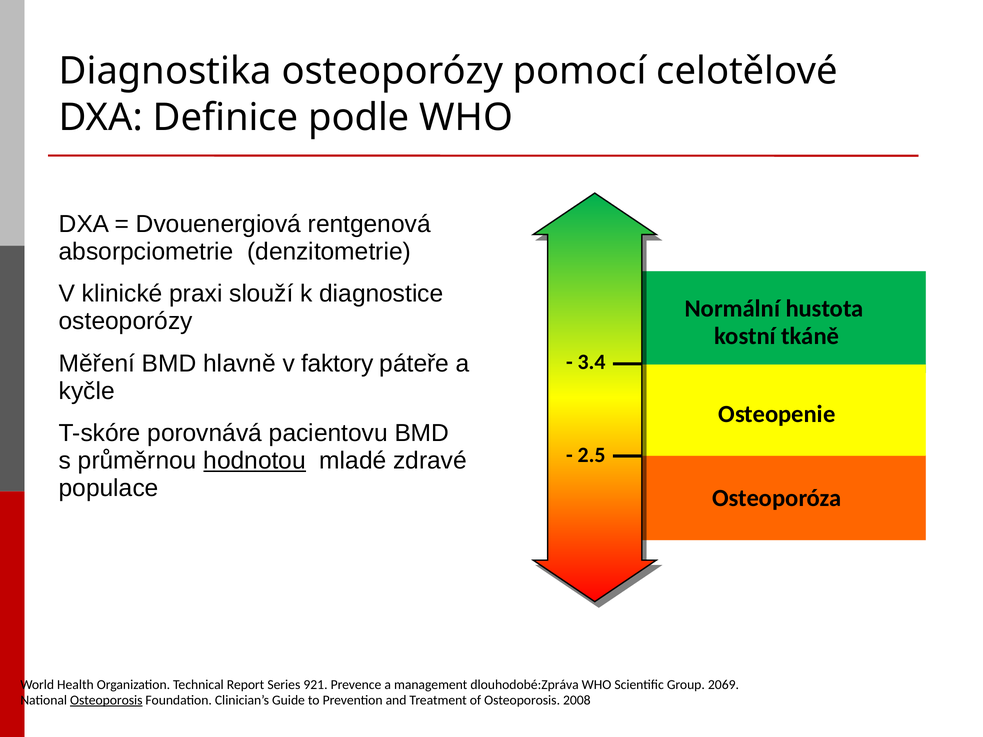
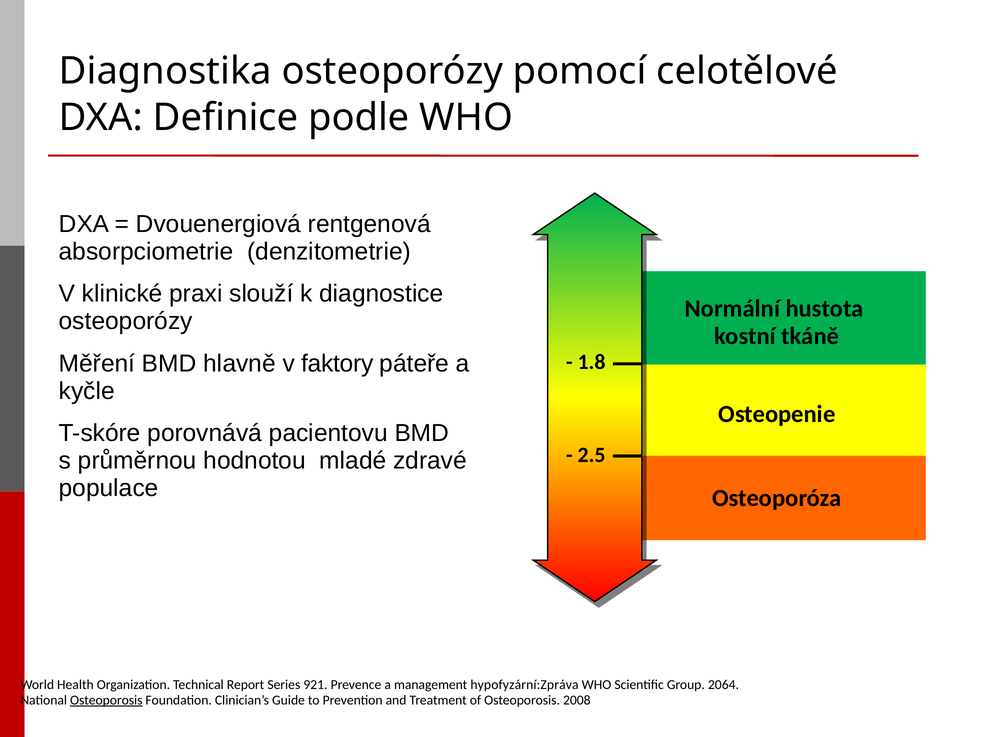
3.4: 3.4 -> 1.8 (591, 362)
hodnotou underline: present -> none (255, 461)
dlouhodobé:Zpráva: dlouhodobé:Zpráva -> hypofyzární:Zpráva (525, 685)
2069: 2069 -> 2064 (723, 685)
